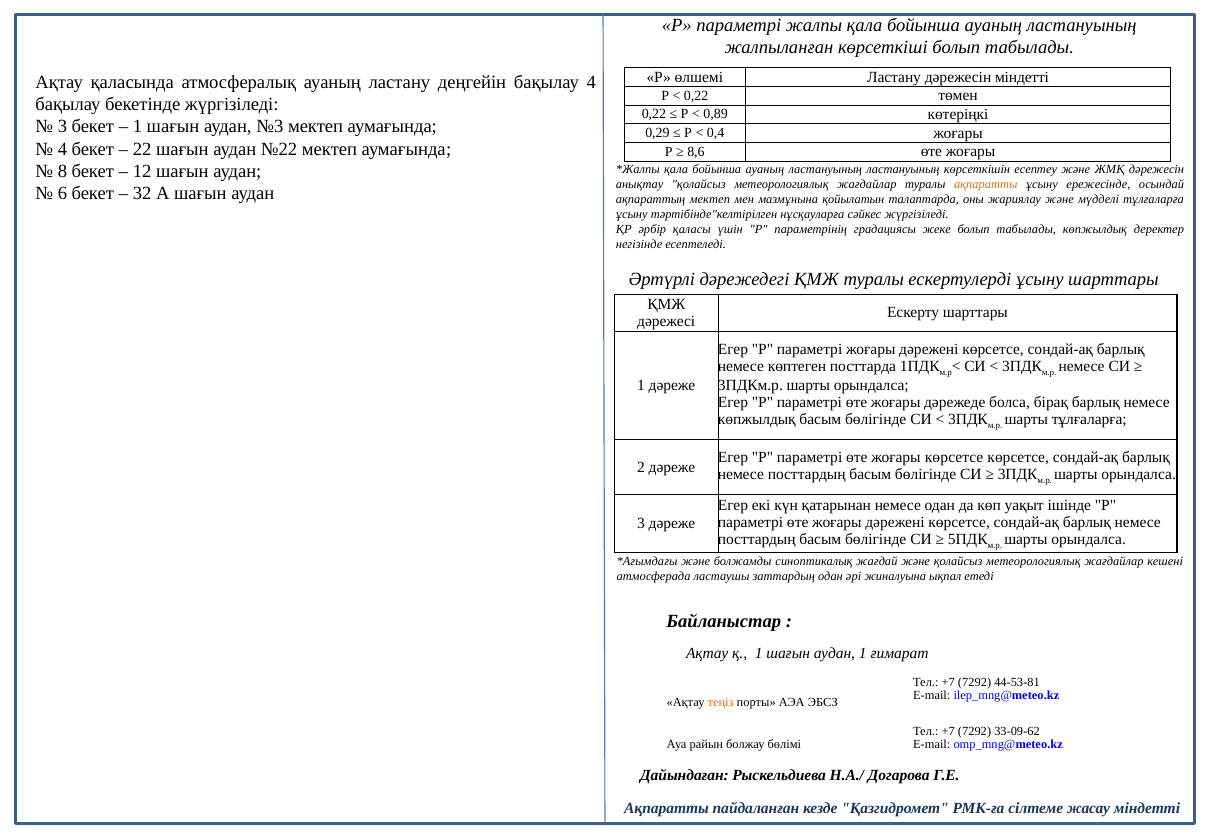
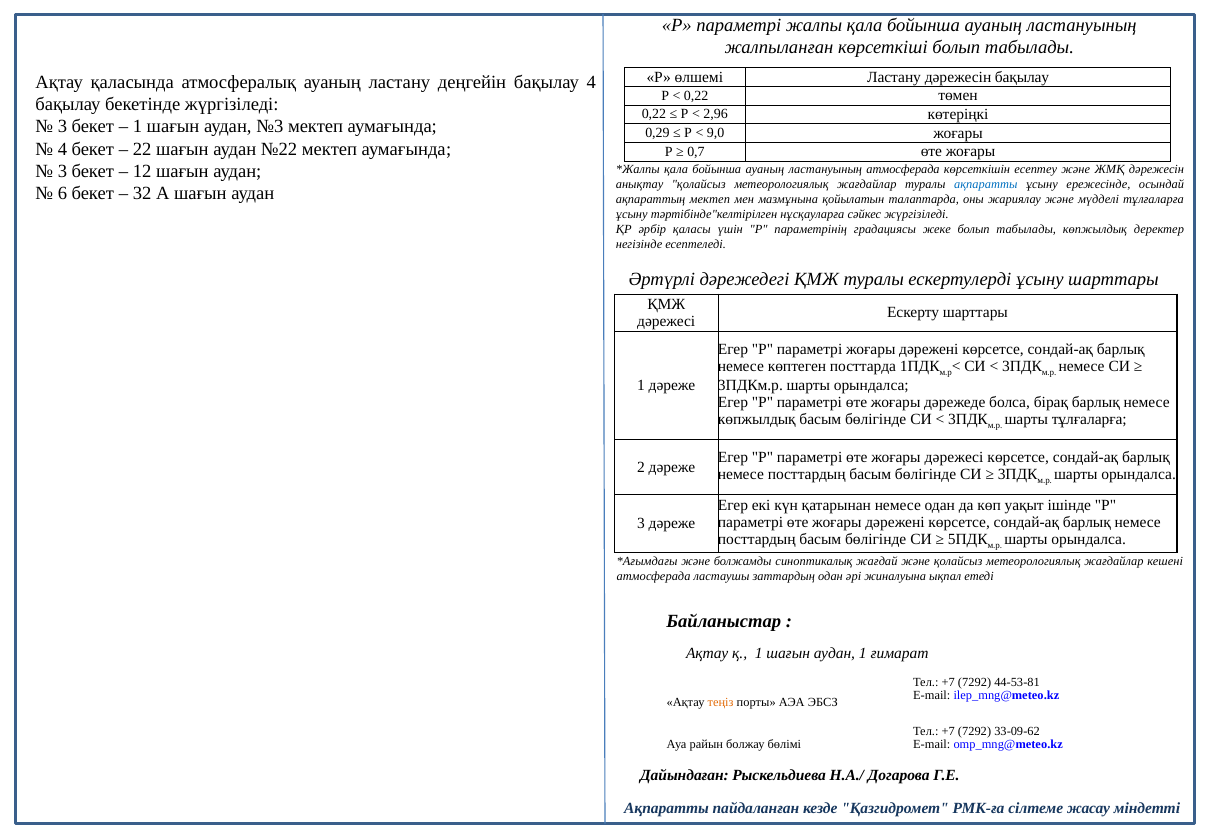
дәрежесін міндетті: міндетті -> бақылау (1022, 77)
0,89: 0,89 -> 2,96 (716, 114)
0,4: 0,4 -> 9,0 (716, 133)
8,6: 8,6 -> 0,7 (696, 152)
8: 8 -> 3 (62, 171)
ластануының ластануының: ластануының -> атмосферада (903, 170)
ақпаратты colour: orange -> blue (986, 185)
жоғары көрсетсе: көрсетсе -> дәрежесі (954, 457)
